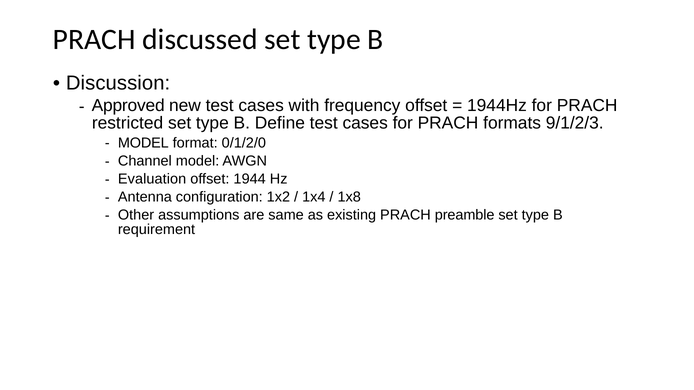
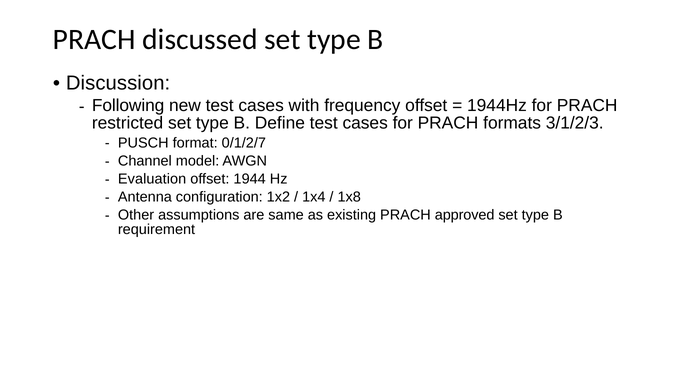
Approved: Approved -> Following (128, 106)
9/1/2/3: 9/1/2/3 -> 3/1/2/3 (575, 123)
MODEL: MODEL -> PUSCH (143, 143)
0/1/2/0: 0/1/2/0 -> 0/1/2/7 (244, 143)
preamble: preamble -> approved (465, 215)
